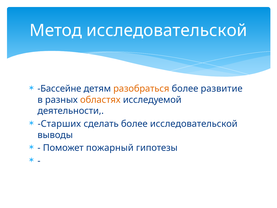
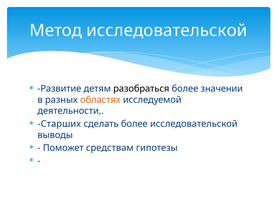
Бассейне: Бассейне -> Развитие (59, 89)
разобраться colour: orange -> black (141, 89)
развитие: развитие -> значении (222, 89)
пожарный: пожарный -> средствам (110, 148)
